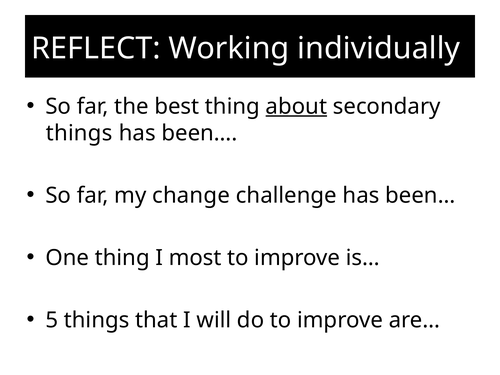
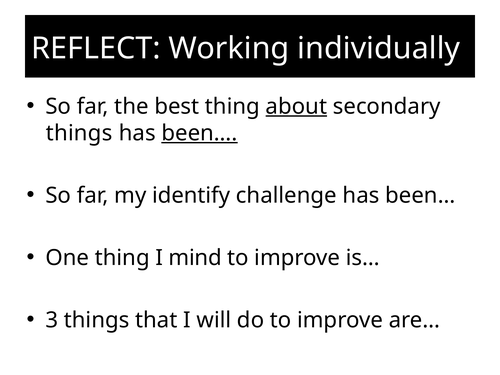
been… underline: none -> present (200, 133)
change: change -> identify (191, 195)
most: most -> mind (195, 258)
5: 5 -> 3 (52, 320)
